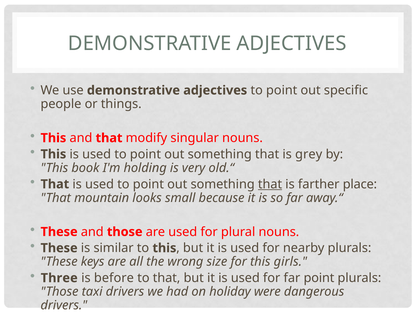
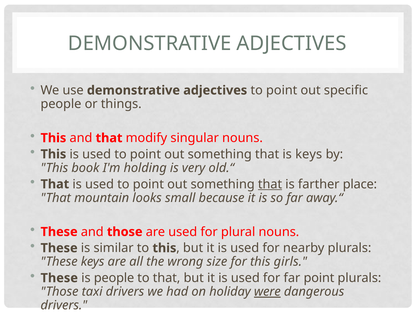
is grey: grey -> keys (309, 154)
Three: Three -> These (59, 278)
is before: before -> people (114, 278)
were underline: none -> present (267, 292)
